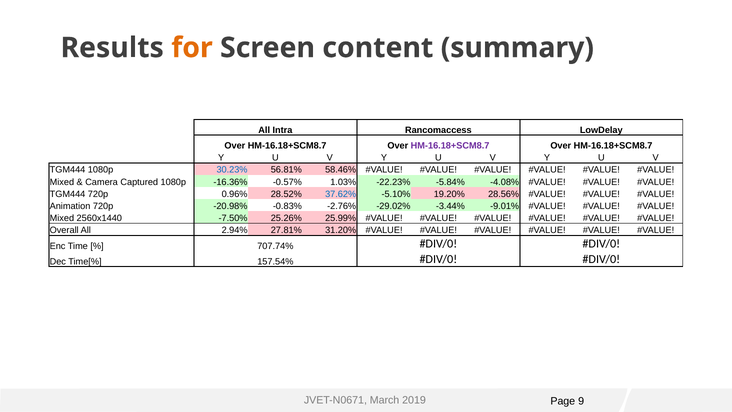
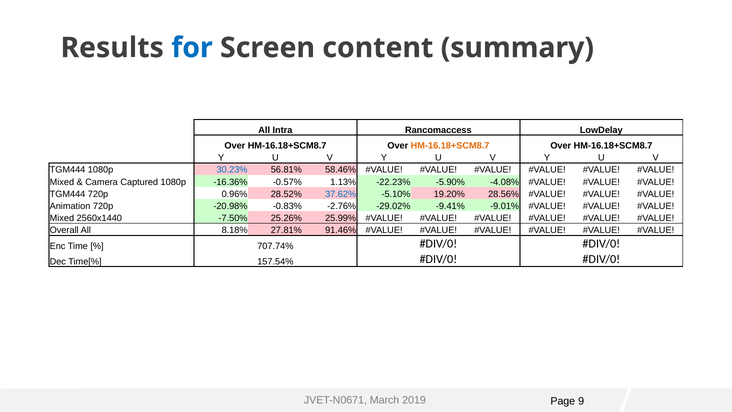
for colour: orange -> blue (192, 48)
HM-16.18+SCM8.7 colour: purple -> orange (450, 146)
1.03%: 1.03% -> 1.13% (343, 182)
-5.84%: -5.84% -> -5.90% (450, 182)
-3.44%: -3.44% -> -9.41% (450, 206)
2.94%: 2.94% -> 8.18% (235, 230)
31.20%: 31.20% -> 91.46% (341, 230)
